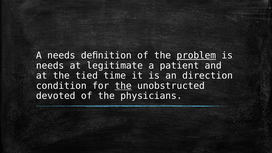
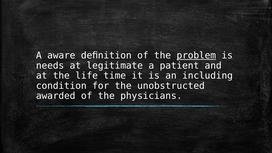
A needs: needs -> aware (61, 55)
tied: tied -> life (87, 76)
direction: direction -> including (208, 76)
the underline: present -> none (123, 86)
devoted: devoted -> awarded (56, 96)
